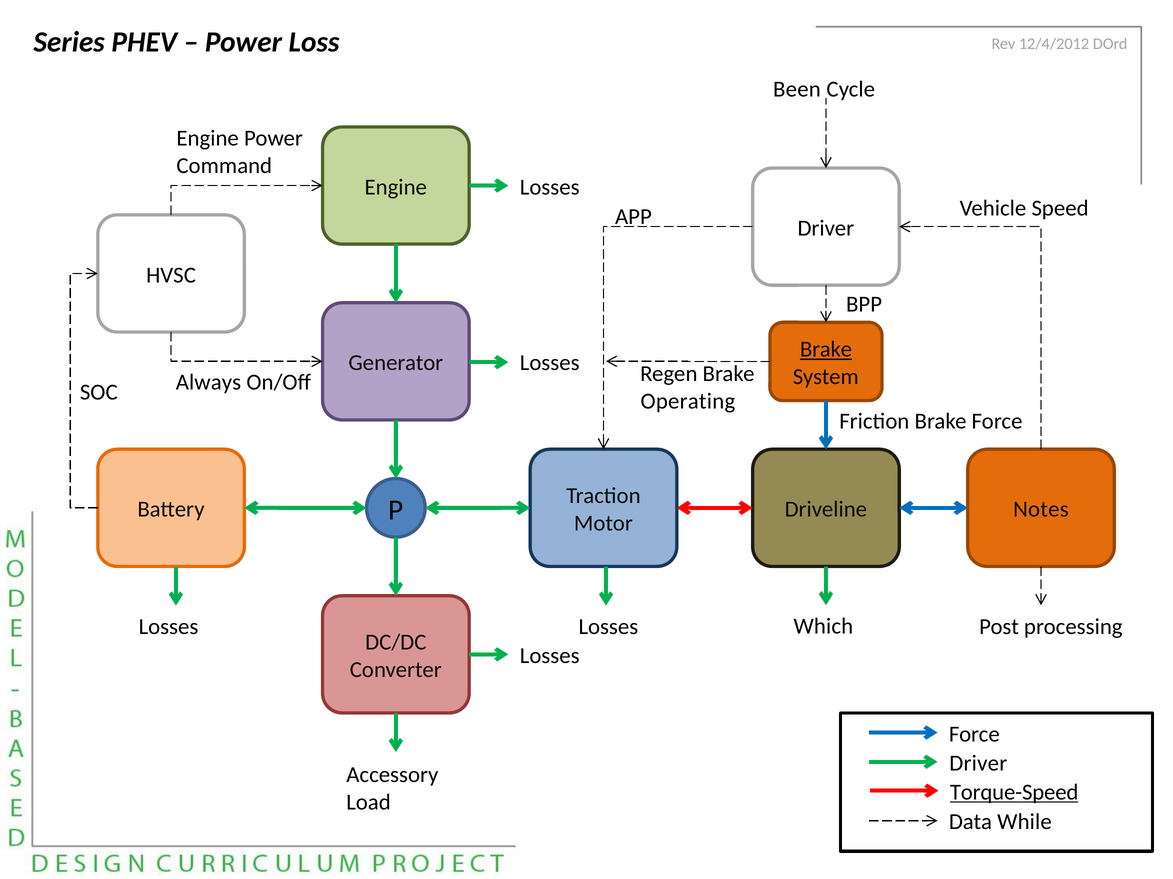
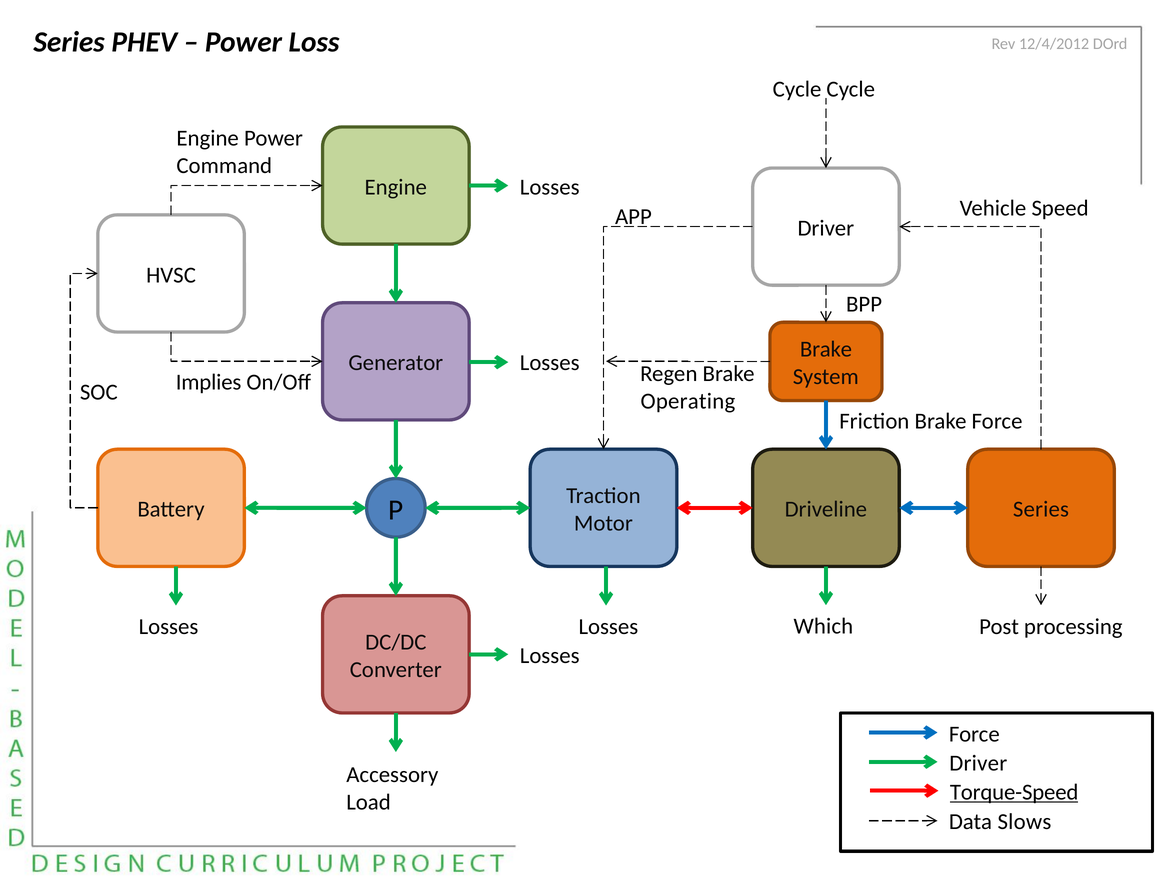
Been: Been -> Cycle (797, 89)
Brake underline: present -> none (826, 350)
Always: Always -> Implies (209, 382)
Driveline Notes: Notes -> Series (1041, 510)
While: While -> Slows (1024, 822)
